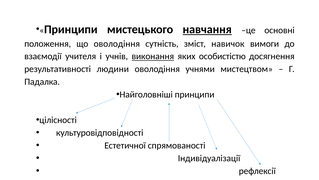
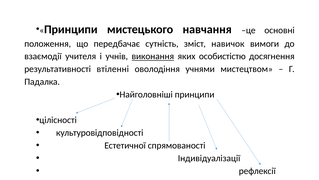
навчання underline: present -> none (207, 29)
що оволодіння: оволодіння -> передбачає (117, 44)
людини: людини -> втіленні (113, 69)
